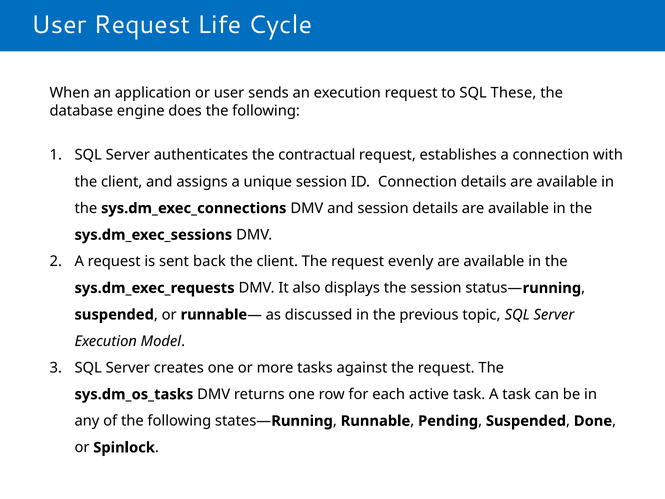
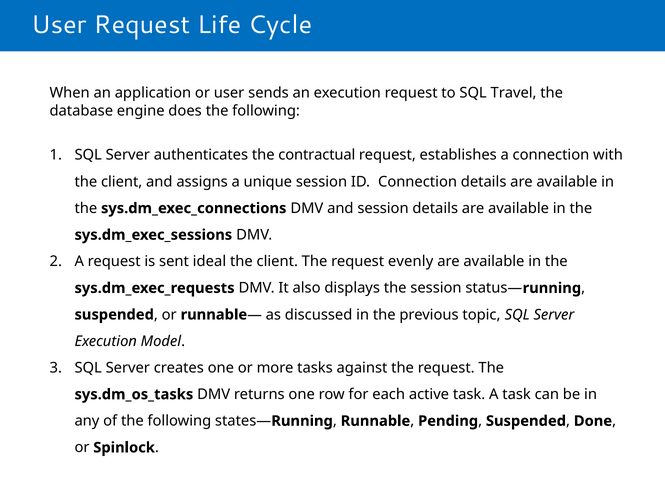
These: These -> Travel (514, 93)
back: back -> ideal (209, 261)
